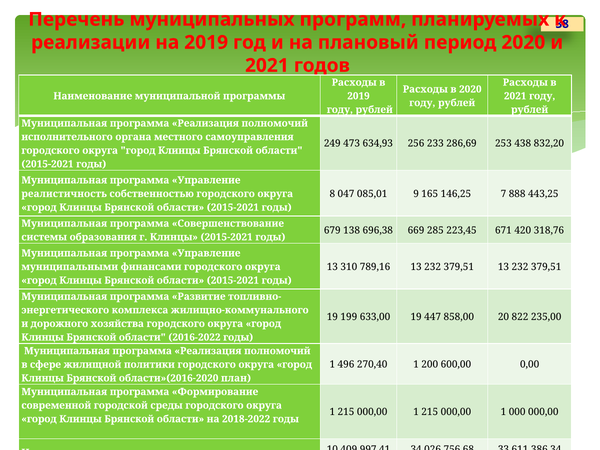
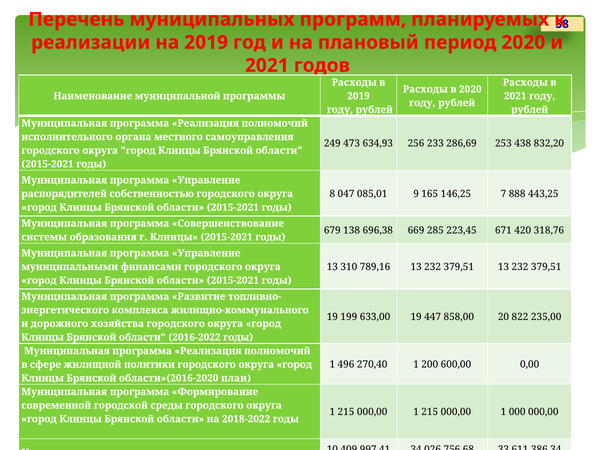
реалистичность: реалистичность -> распорядителей (64, 194)
